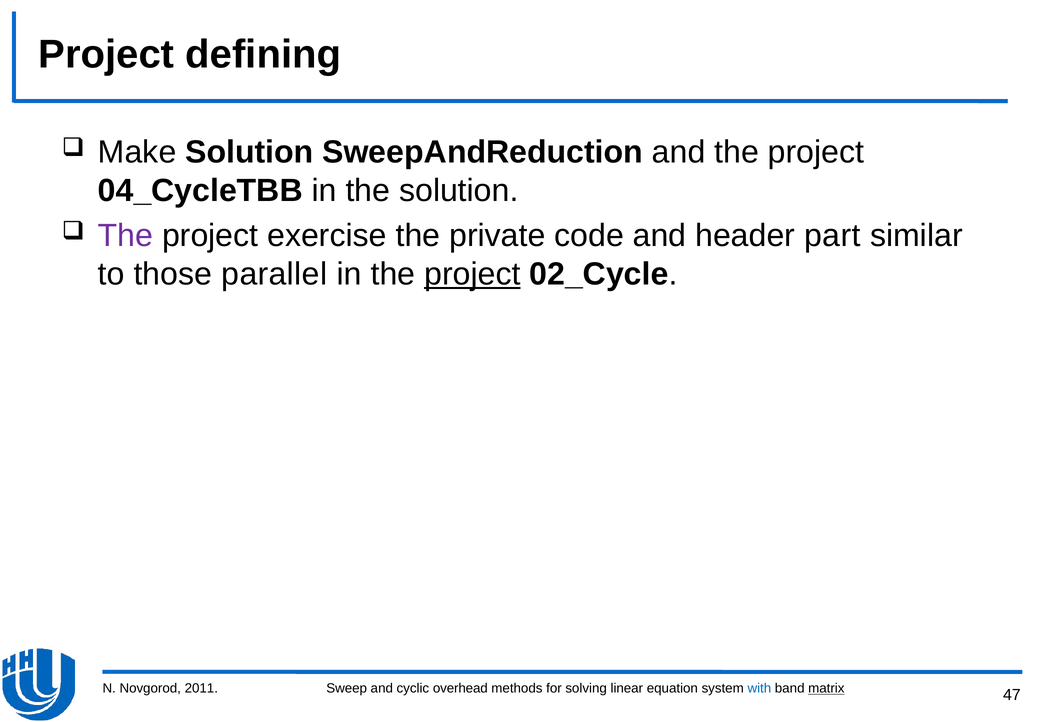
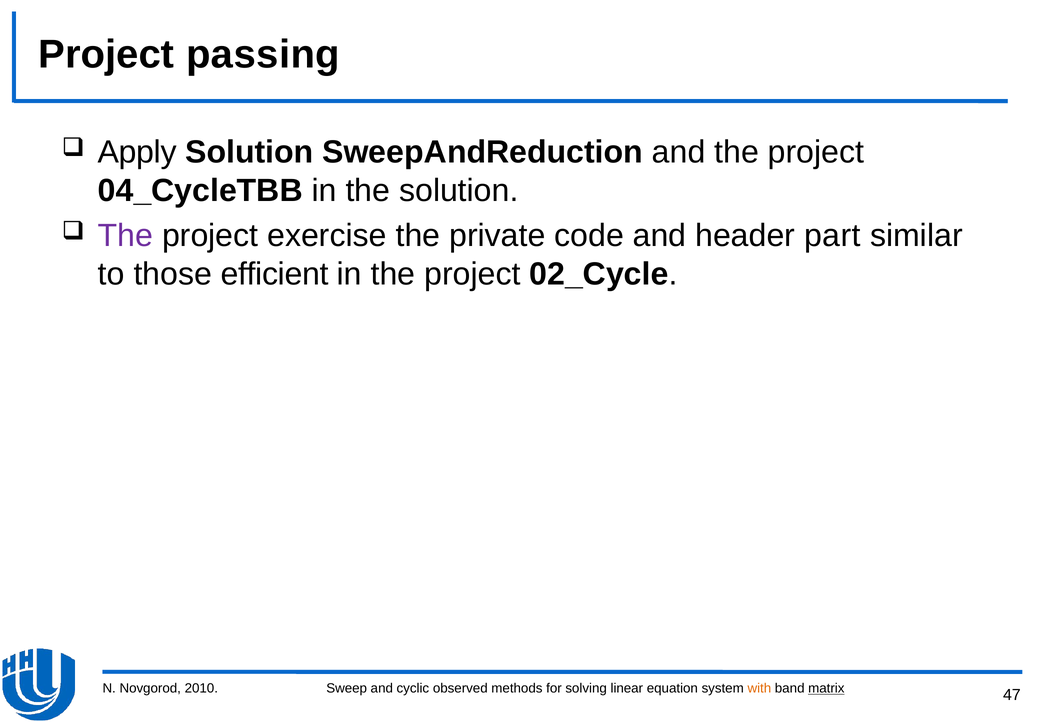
defining: defining -> passing (263, 54)
Make: Make -> Apply (137, 152)
parallel: parallel -> efficient (275, 274)
project underline: present -> none (472, 274)
2011: 2011 -> 2010 (201, 689)
overhead: overhead -> observed (460, 689)
with colour: blue -> orange (759, 689)
